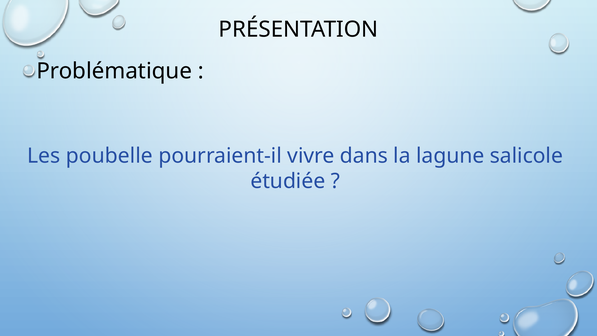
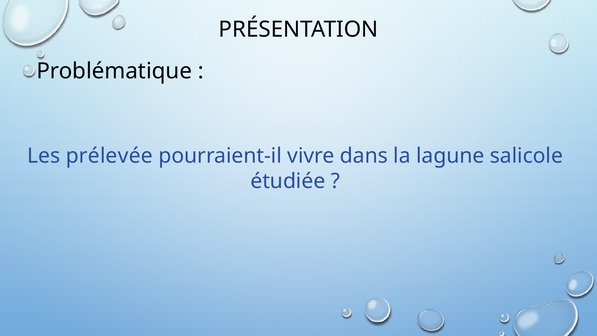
poubelle: poubelle -> prélevée (109, 156)
